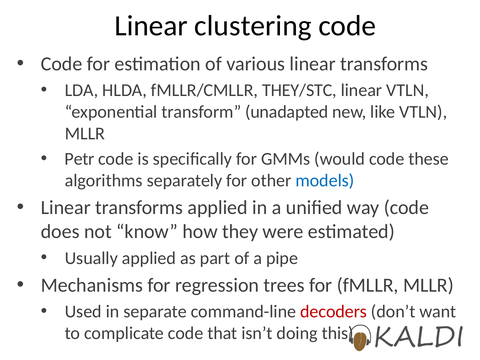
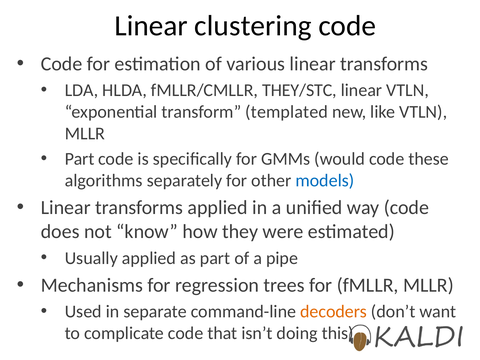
unadapted: unadapted -> templated (287, 112)
Petr: Petr -> Part (80, 159)
decoders colour: red -> orange (334, 312)
